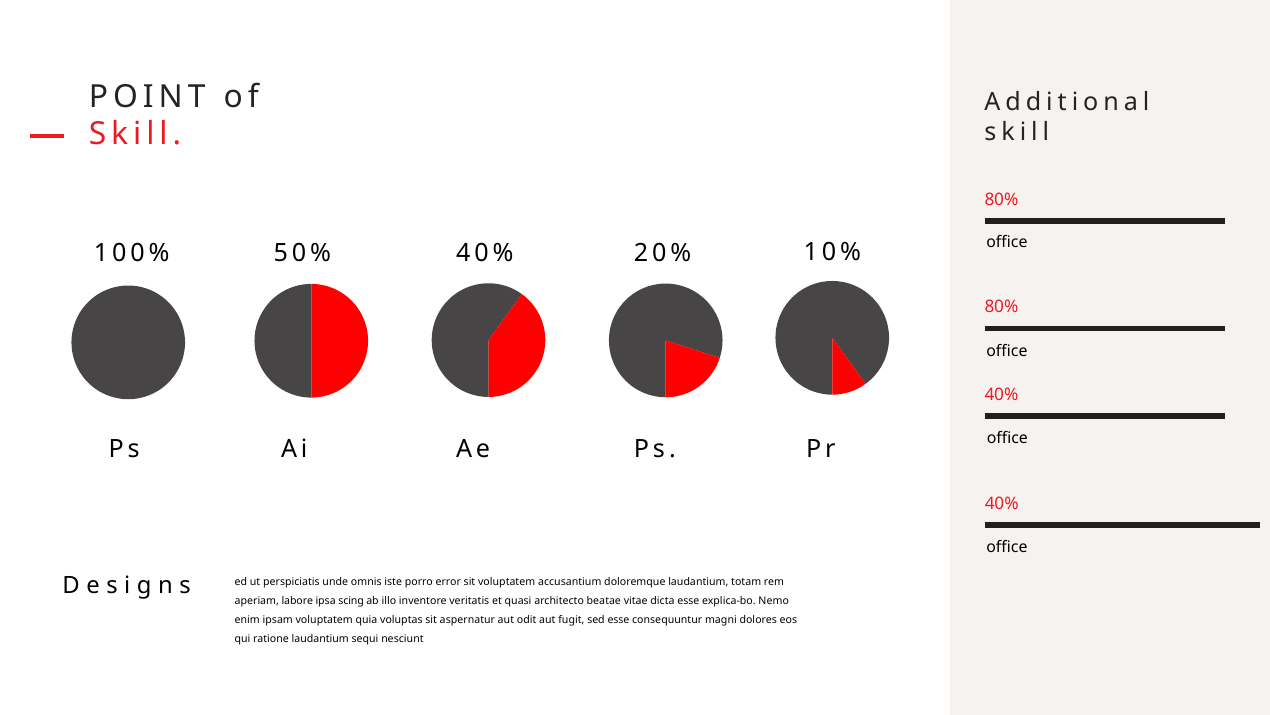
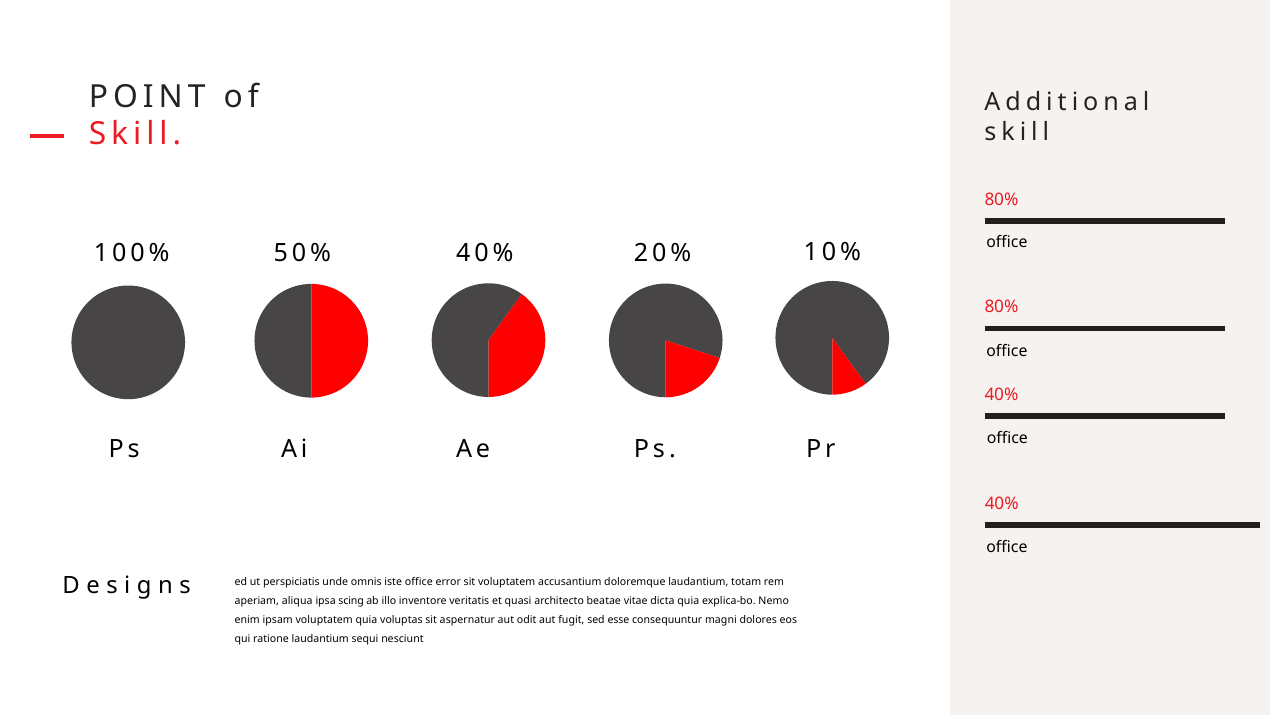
iste porro: porro -> office (419, 581)
labore: labore -> aliqua (297, 600)
dicta esse: esse -> quia (688, 600)
